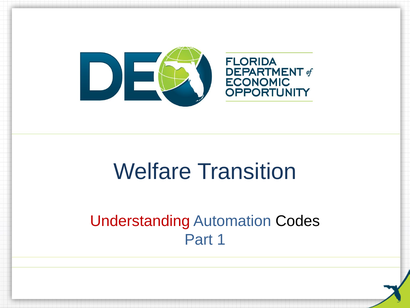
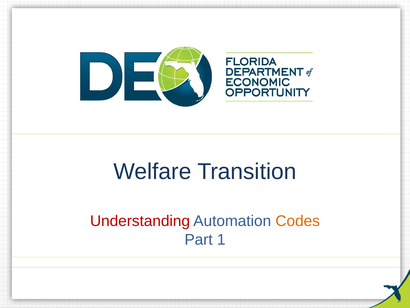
Codes colour: black -> orange (298, 221)
